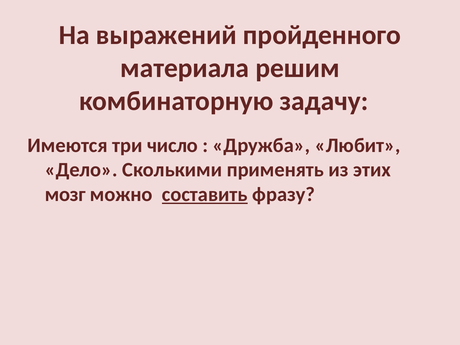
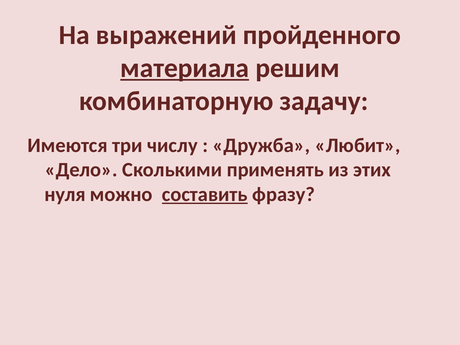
материала underline: none -> present (185, 68)
число: число -> числу (172, 145)
мозг: мозг -> нуля (65, 194)
